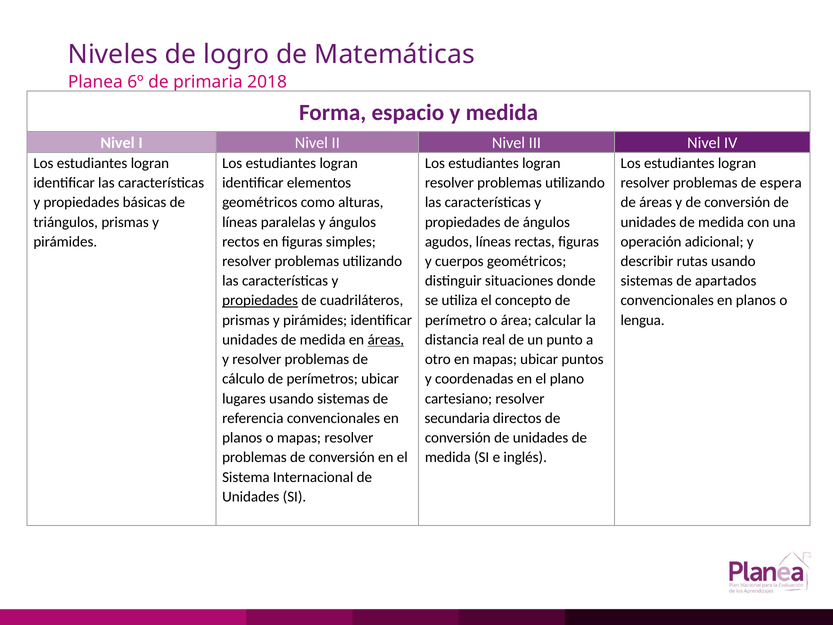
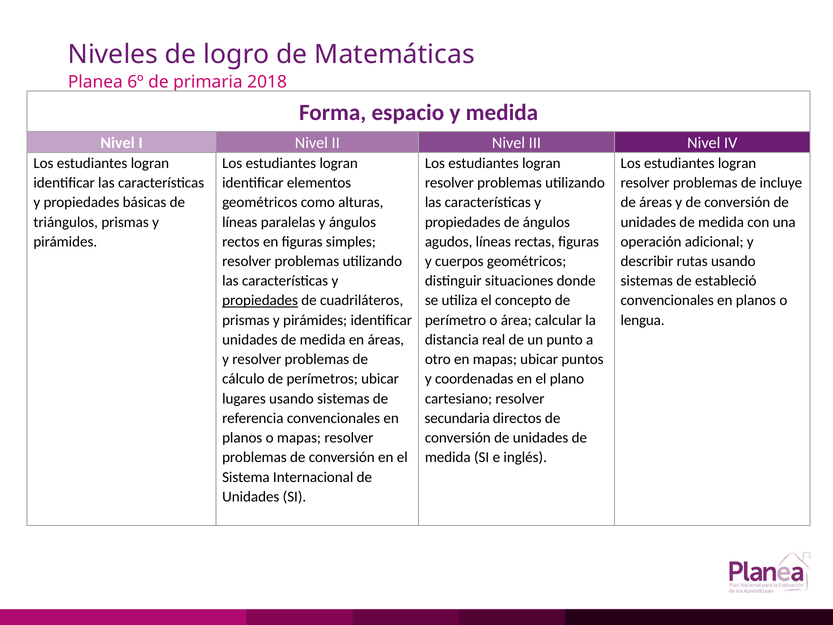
espera: espera -> incluye (781, 183)
apartados: apartados -> estableció (726, 281)
áreas underline: present -> none (386, 340)
